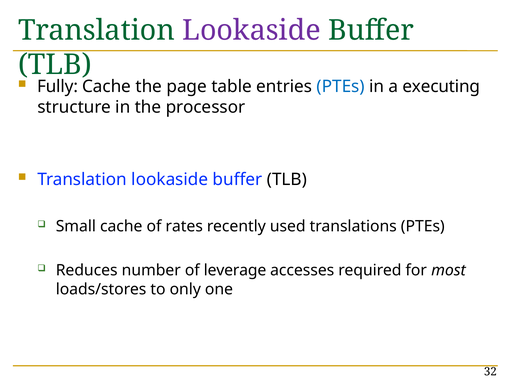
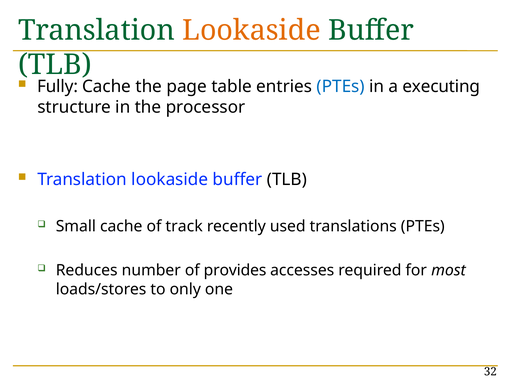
Lookaside colour: purple -> orange (251, 30)
rates: rates -> track (184, 226)
leverage: leverage -> provides (235, 270)
